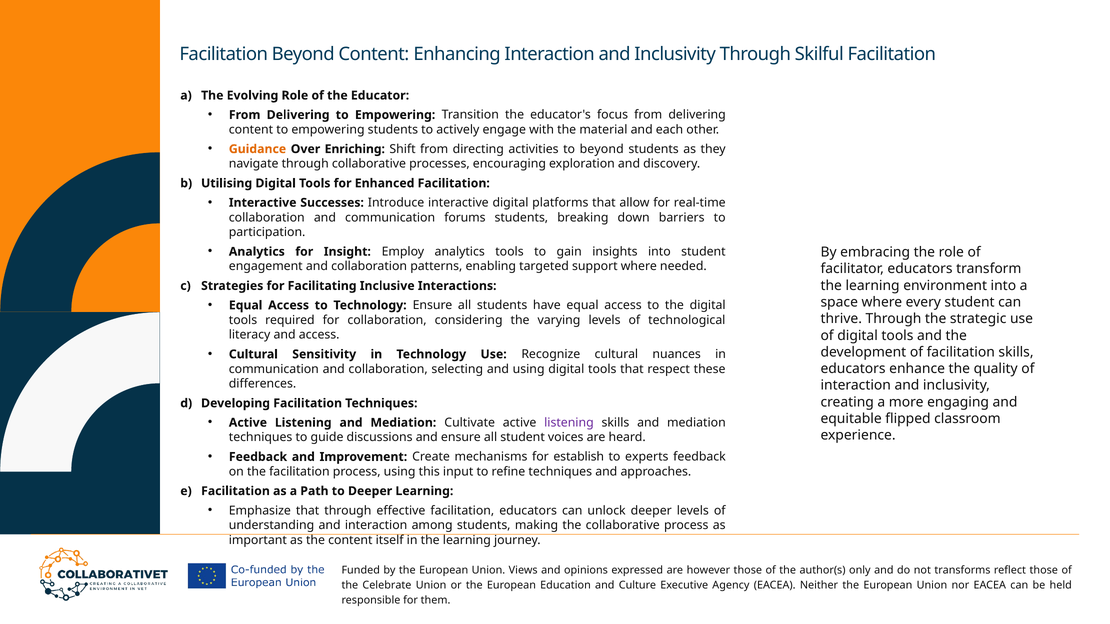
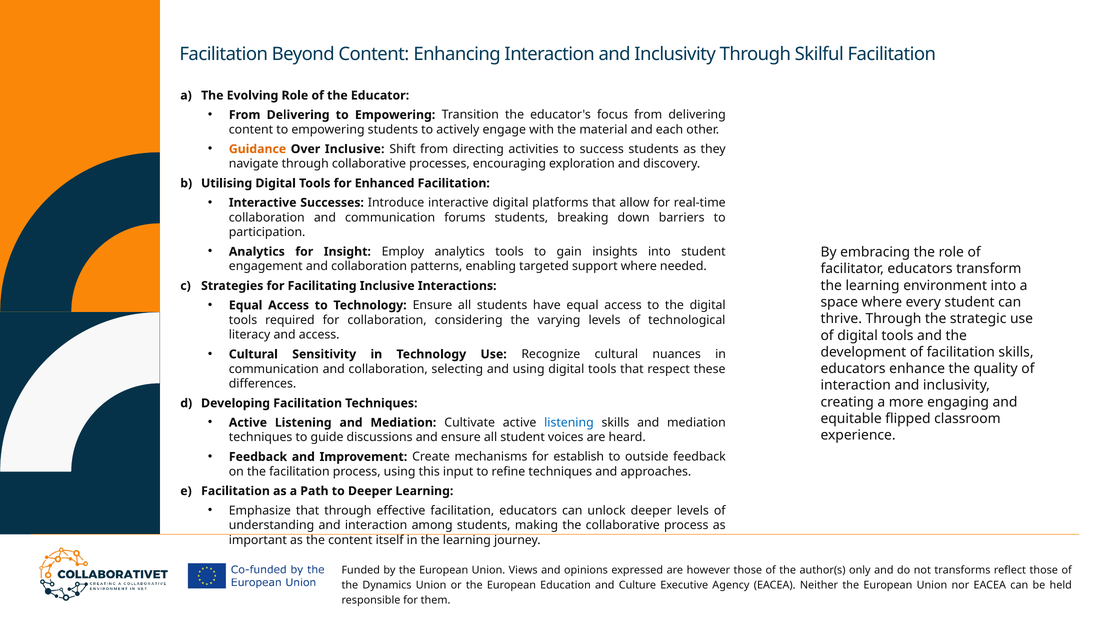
Over Enriching: Enriching -> Inclusive (355, 149)
to beyond: beyond -> success (602, 149)
listening colour: purple -> blue (569, 423)
experts: experts -> outside (647, 457)
Celebrate: Celebrate -> Dynamics (387, 586)
